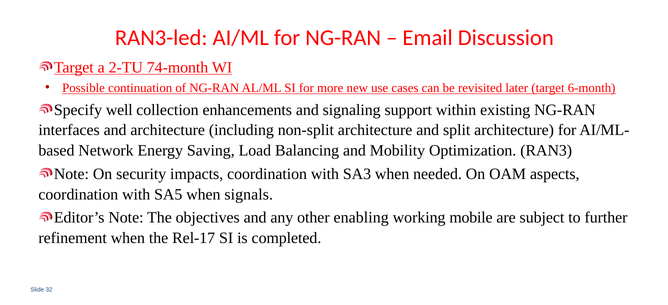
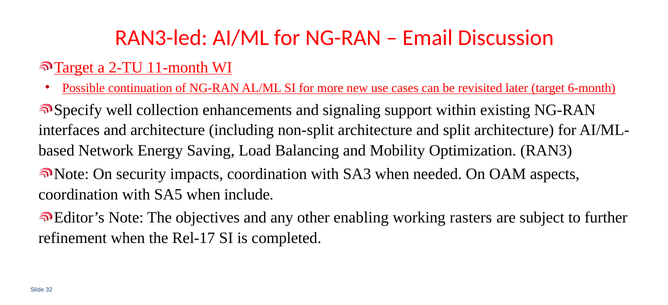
74-month: 74-month -> 11-month (178, 67)
signals: signals -> include (249, 195)
mobile: mobile -> rasters (471, 218)
